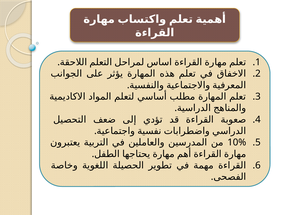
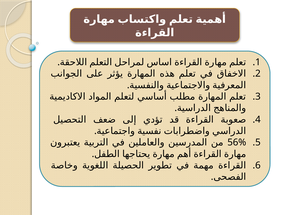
10%: 10% -> 56% (237, 143)
